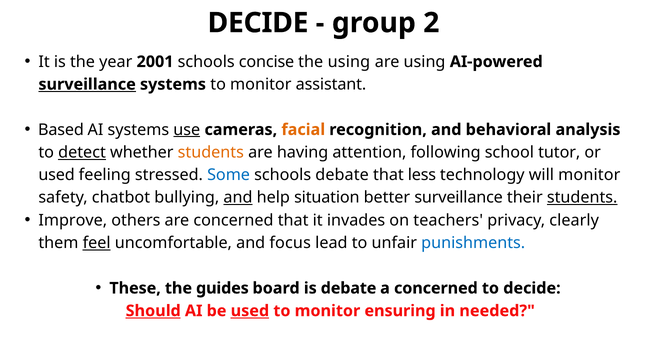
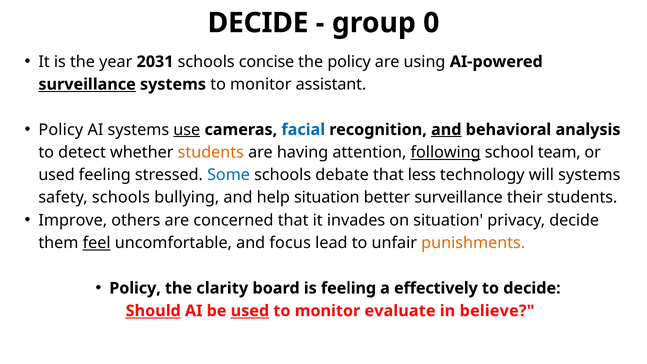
2: 2 -> 0 (431, 23)
2001: 2001 -> 2031 (155, 62)
the using: using -> policy (349, 62)
Based: Based -> Policy (61, 130)
facial colour: orange -> blue (303, 130)
and underline: none -> present (446, 130)
detect underline: present -> none (82, 152)
following underline: none -> present (446, 152)
tutor: tutor -> team (559, 152)
will monitor: monitor -> systems (589, 175)
safety chatbot: chatbot -> schools (121, 198)
and underline: present -> none (238, 198)
students underline: present -> none (582, 198)
on teachers: teachers -> situation (448, 220)
privacy clearly: clearly -> decide (574, 220)
punishments colour: blue -> orange (473, 243)
These: These -> Policy (135, 288)
guides: guides -> clarity (222, 288)
is debate: debate -> feeling (349, 288)
a concerned: concerned -> effectively (436, 288)
ensuring: ensuring -> evaluate (400, 311)
needed: needed -> believe (497, 311)
